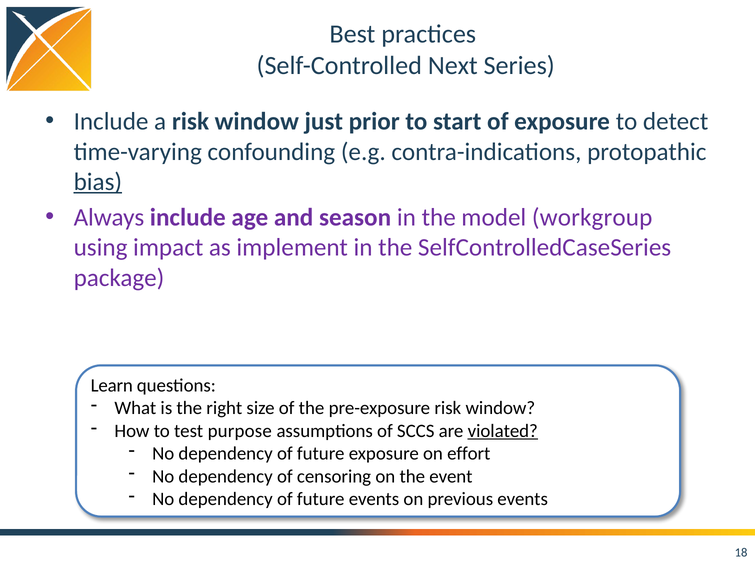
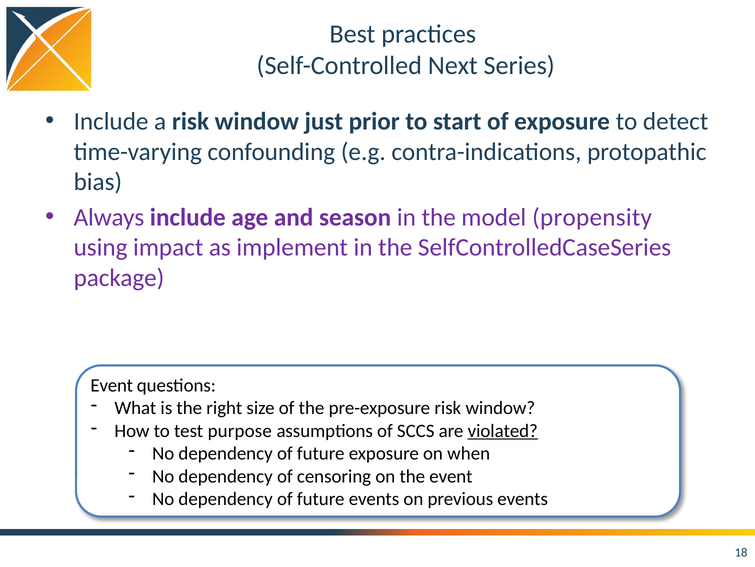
bias underline: present -> none (98, 182)
workgroup: workgroup -> propensity (592, 217)
Learn: Learn -> Event (112, 385)
effort: effort -> when (469, 453)
